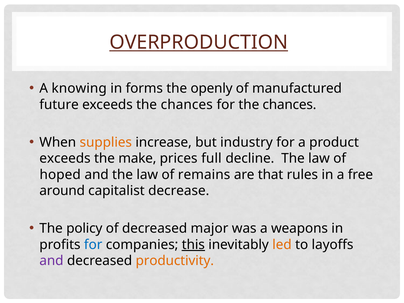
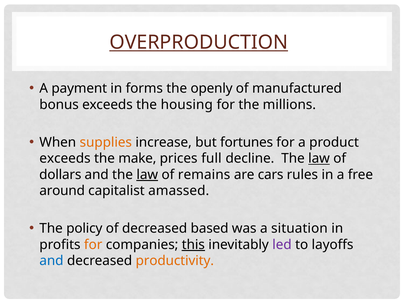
knowing: knowing -> payment (79, 88)
future: future -> bonus (59, 105)
exceeds the chances: chances -> housing (187, 105)
for the chances: chances -> millions (289, 105)
industry: industry -> fortunes (247, 142)
law underline: none -> present (319, 158)
hoped: hoped -> dollars (60, 175)
law underline: none -> present (147, 175)
that: that -> cars (271, 175)
decrease: decrease -> amassed (179, 191)
major: major -> based (210, 229)
weapons: weapons -> situation (299, 229)
for colour: blue -> orange (93, 245)
led colour: orange -> purple (282, 245)
and colour: purple -> blue (51, 261)
